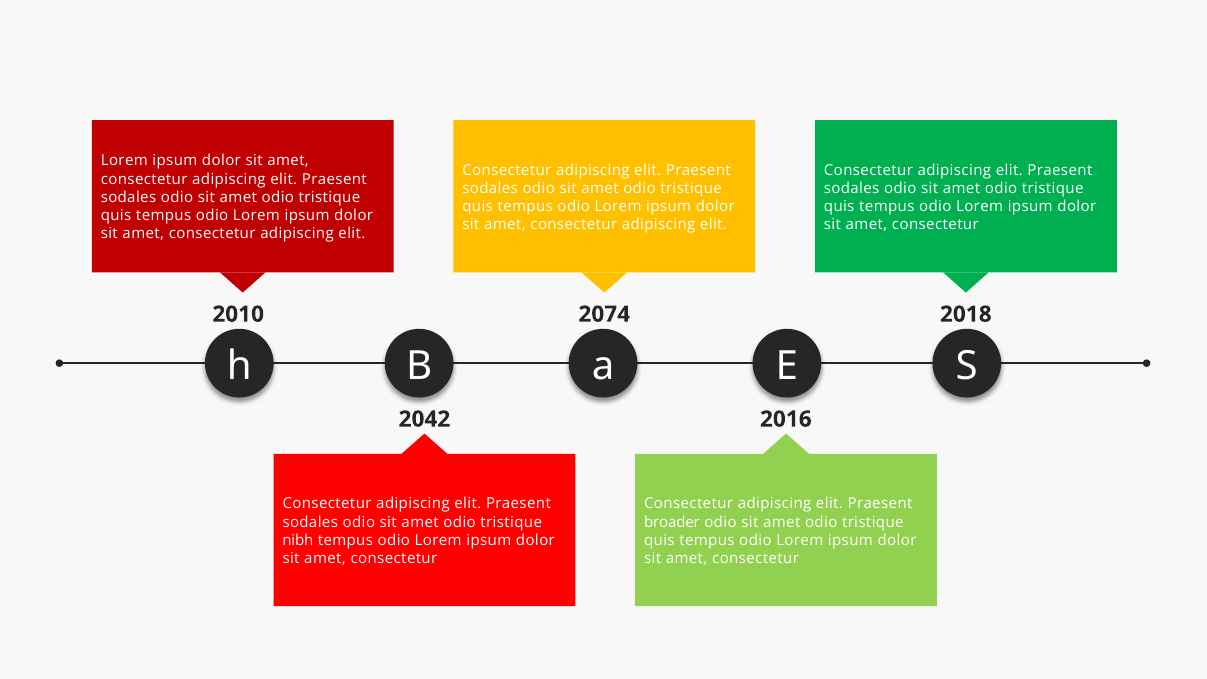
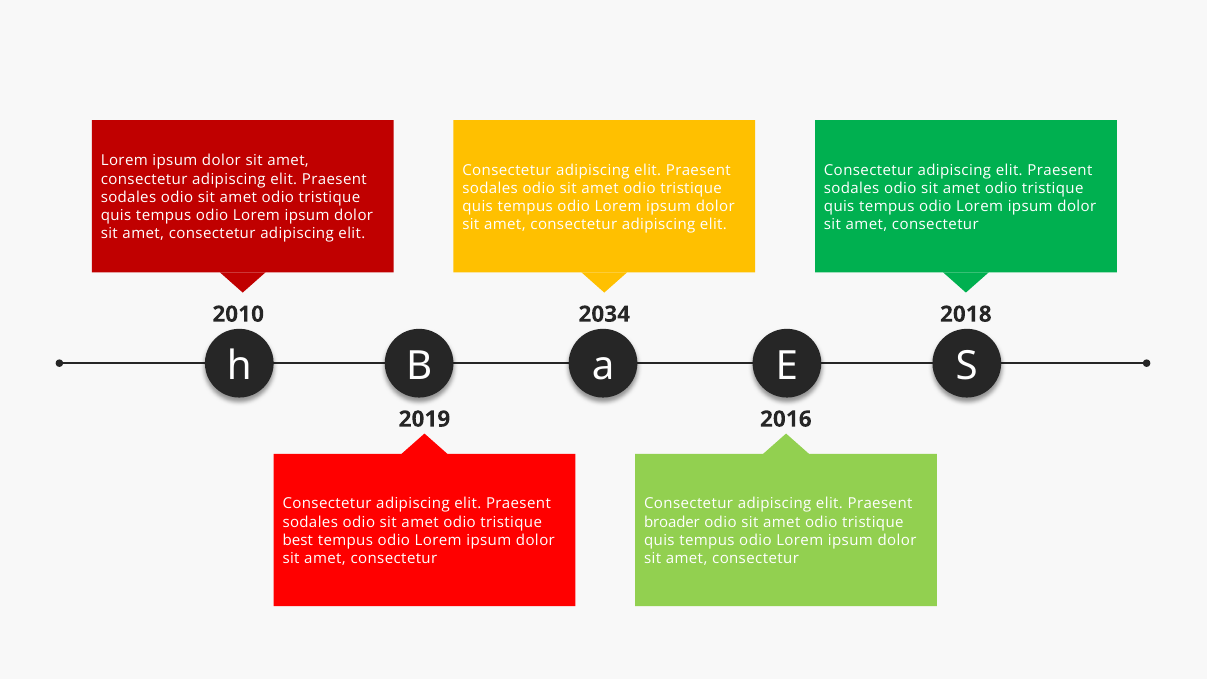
2074: 2074 -> 2034 (604, 314)
2042: 2042 -> 2019 (424, 419)
nibh: nibh -> best (298, 540)
